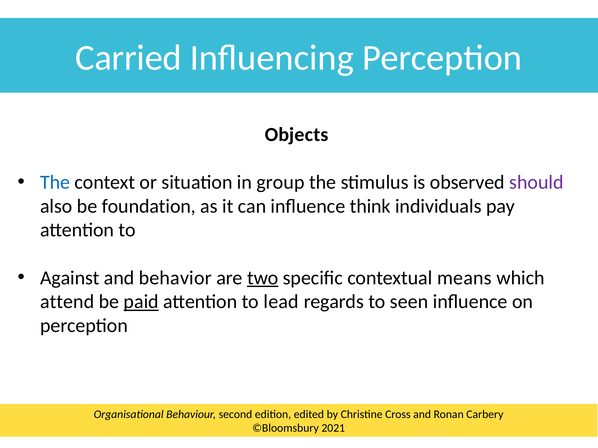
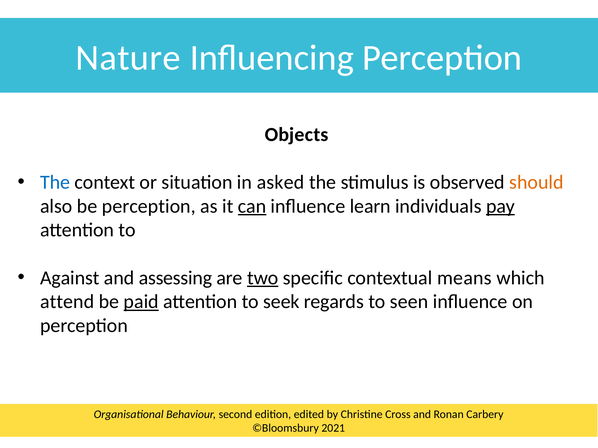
Carried: Carried -> Nature (128, 58)
group: group -> asked (280, 182)
should colour: purple -> orange (536, 182)
be foundation: foundation -> perception (149, 206)
can underline: none -> present (252, 206)
think: think -> learn (370, 206)
pay underline: none -> present (500, 206)
behavior: behavior -> assessing (175, 278)
lead: lead -> seek (281, 302)
